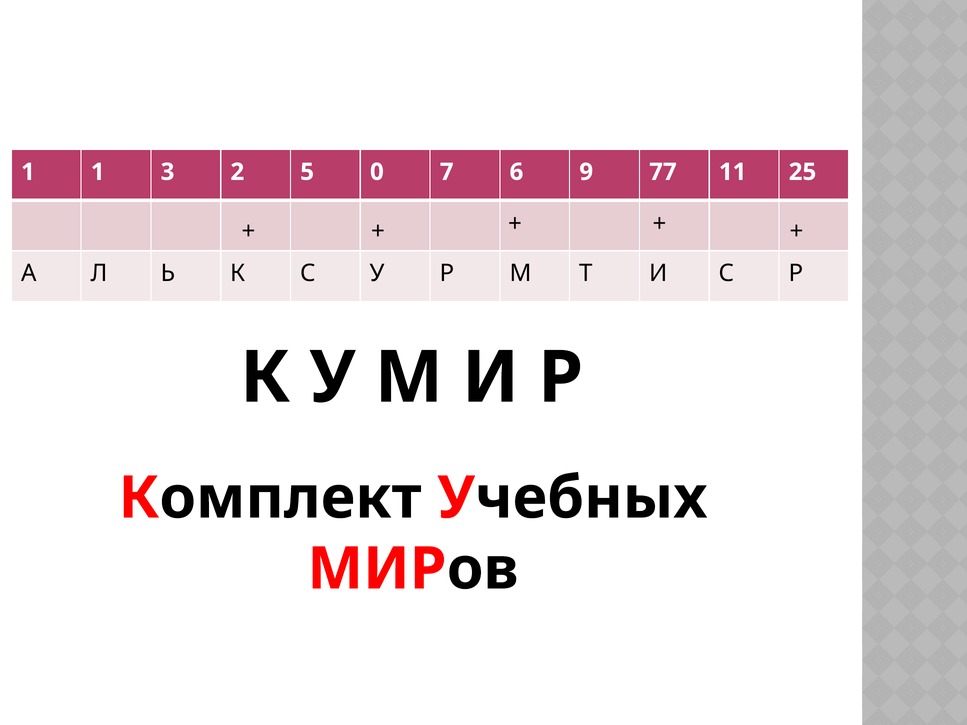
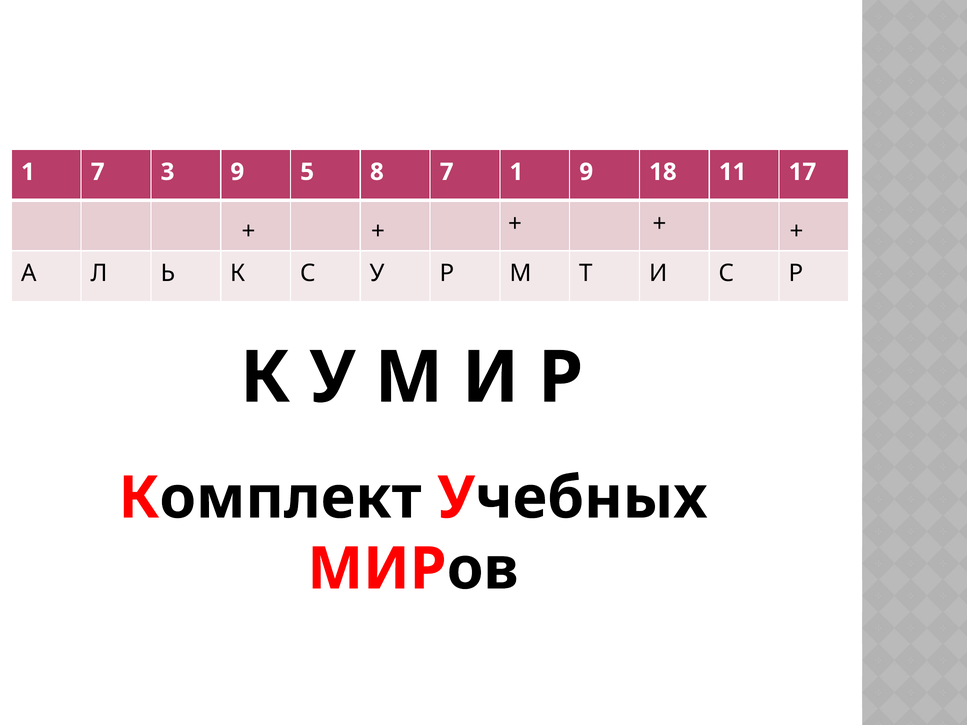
1 1: 1 -> 7 (98, 172)
3 2: 2 -> 9 (237, 172)
0: 0 -> 8 (377, 172)
7 6: 6 -> 1 (516, 172)
77: 77 -> 18 (663, 172)
25: 25 -> 17 (802, 172)
